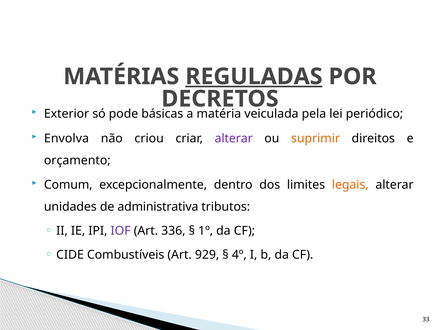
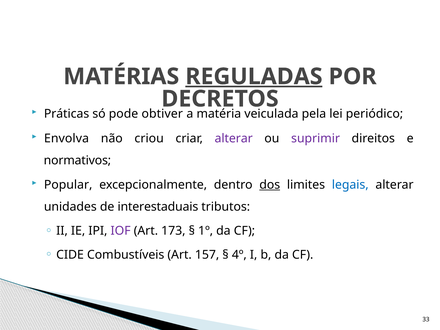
Exterior: Exterior -> Práticas (67, 114)
básicas: básicas -> obtiver (162, 114)
suprimir colour: orange -> purple (316, 138)
orçamento: orçamento -> normativos (77, 160)
Comum: Comum -> Popular (68, 185)
dos underline: none -> present (270, 185)
legais colour: orange -> blue (350, 185)
administrativa: administrativa -> interestaduais (158, 207)
336: 336 -> 173 (173, 231)
929: 929 -> 157 (207, 255)
